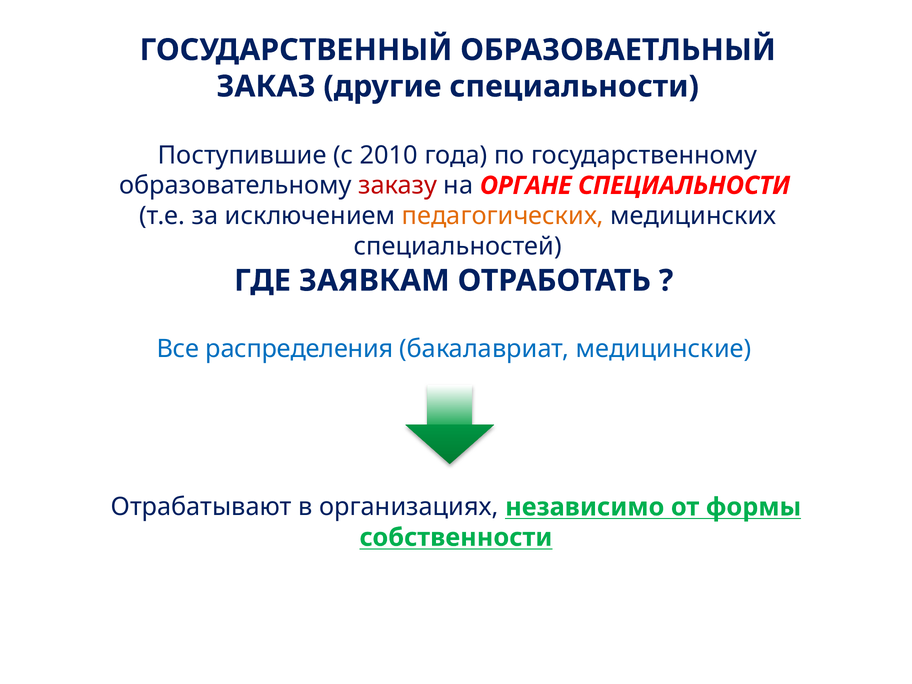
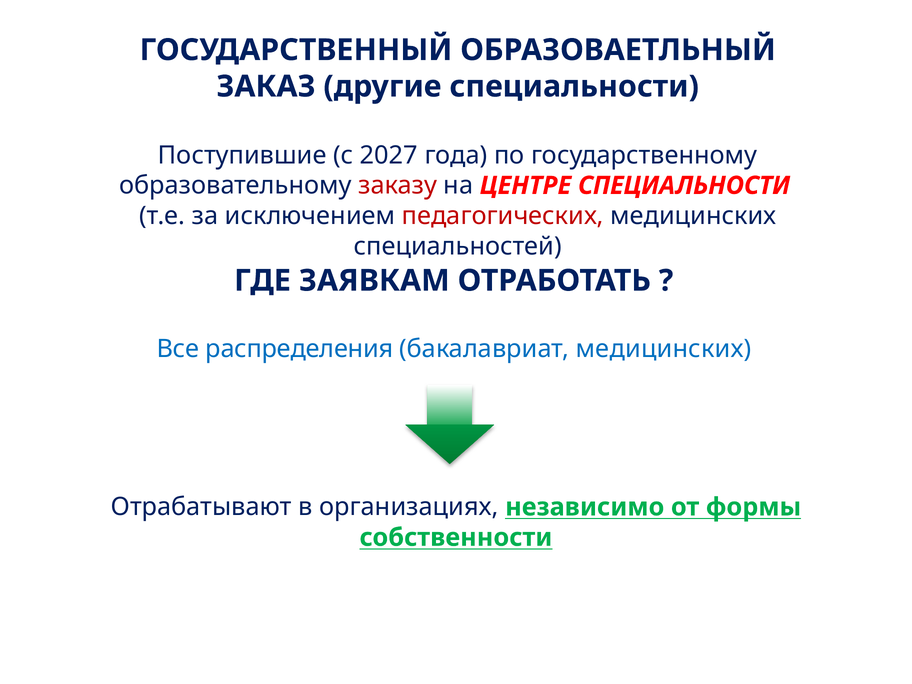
2010: 2010 -> 2027 (389, 155)
ОРГАНЕ: ОРГАНЕ -> ЦЕНТРЕ (525, 186)
педагогических colour: orange -> red (503, 216)
бакалавриат медицинские: медицинские -> медицинских (664, 349)
